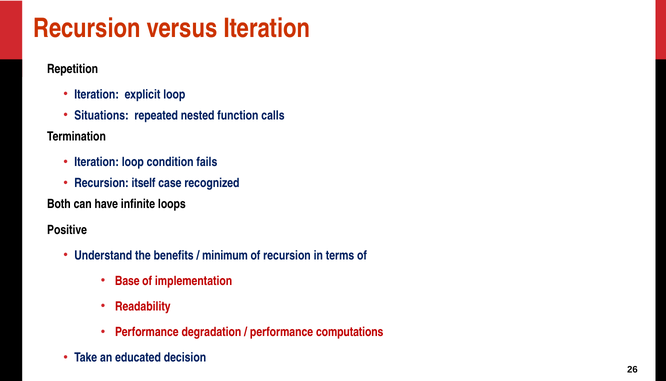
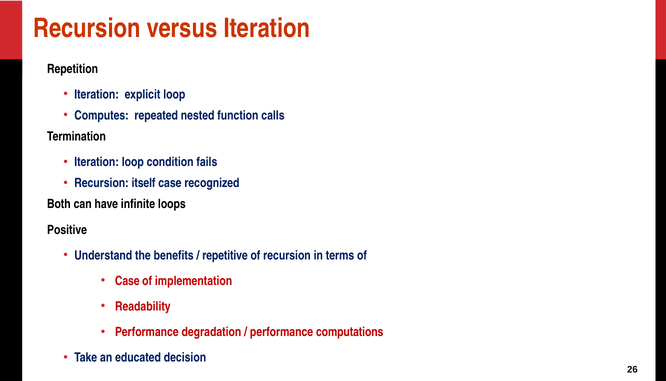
Situations: Situations -> Computes (101, 115)
minimum: minimum -> repetitive (225, 255)
Base: Base -> Case (127, 281)
